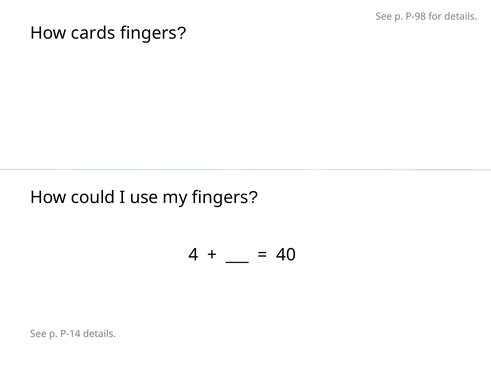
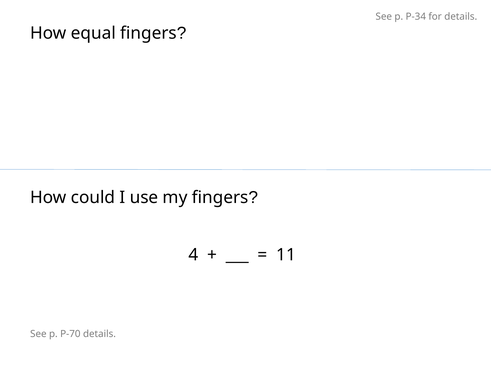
P-98: P-98 -> P-34 (416, 17)
cards: cards -> equal (93, 33)
40: 40 -> 11 (286, 255)
P-14: P-14 -> P-70 (70, 334)
